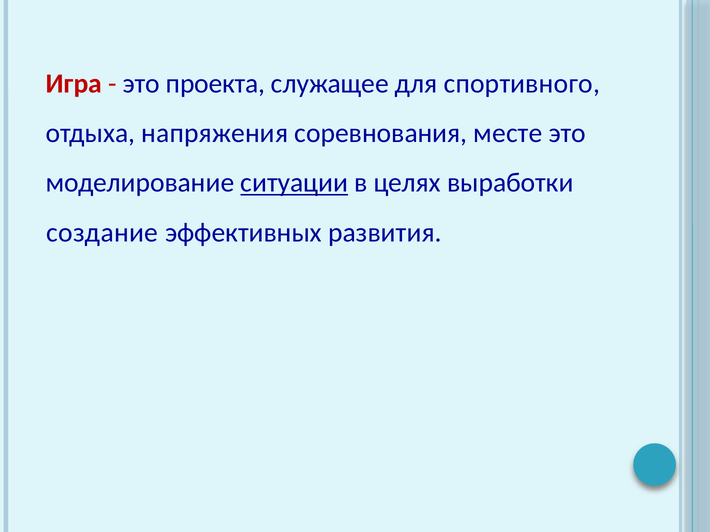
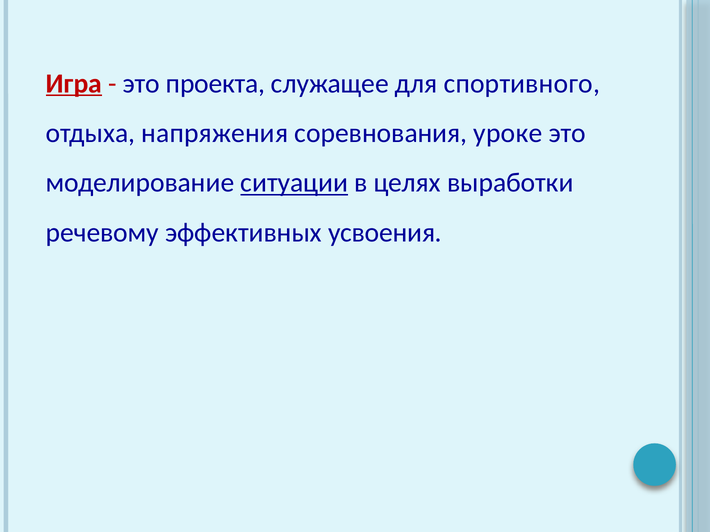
Игра underline: none -> present (74, 84)
месте: месте -> уроке (508, 133)
создание: создание -> речевому (102, 233)
развития: развития -> усвоения (385, 233)
